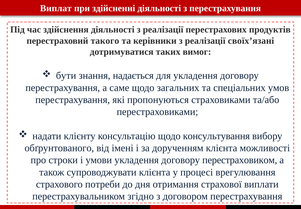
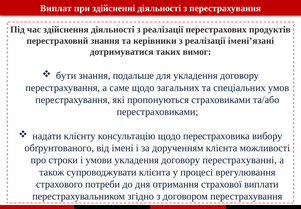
перестраховий такого: такого -> знання (105, 41)
своїх’язані: своїх’язані -> імені’язані (251, 41)
надається: надається -> подальше (133, 75)
консультування: консультування -> перестраховика (216, 136)
перестраховиком: перестраховиком -> перестрахуванні (240, 160)
